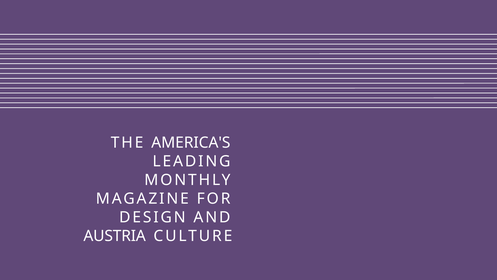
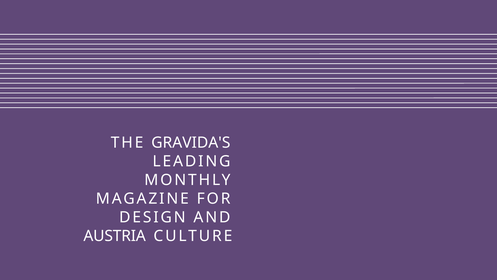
AMERICA'S: AMERICA'S -> GRAVIDA'S (191, 143)
